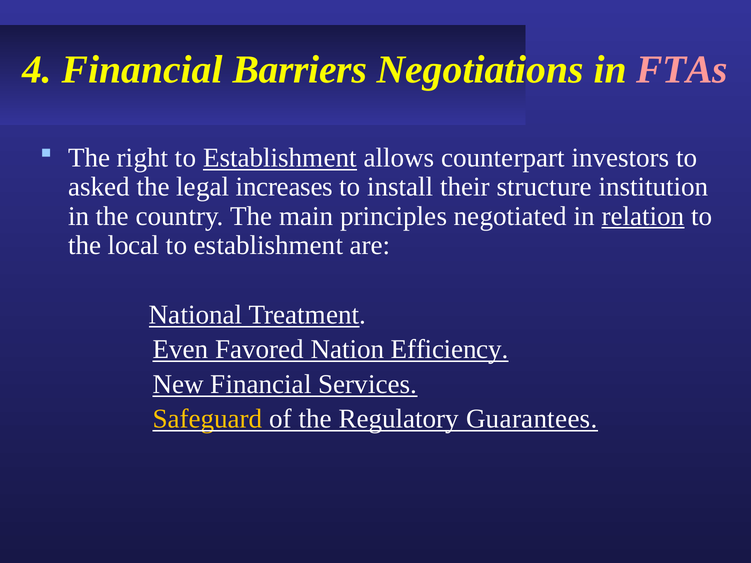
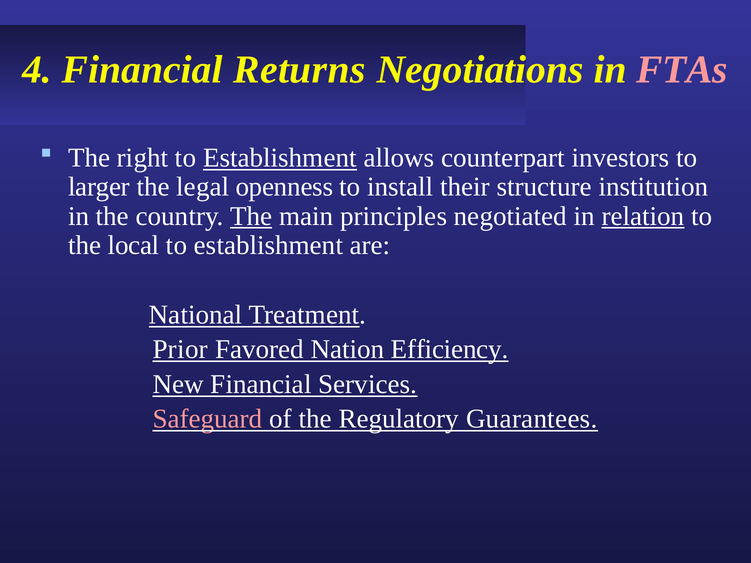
Barriers: Barriers -> Returns (299, 70)
asked: asked -> larger (99, 187)
increases: increases -> openness (284, 187)
The underline: none -> present (251, 216)
Even: Even -> Prior (180, 350)
Safeguard colour: yellow -> pink (207, 419)
